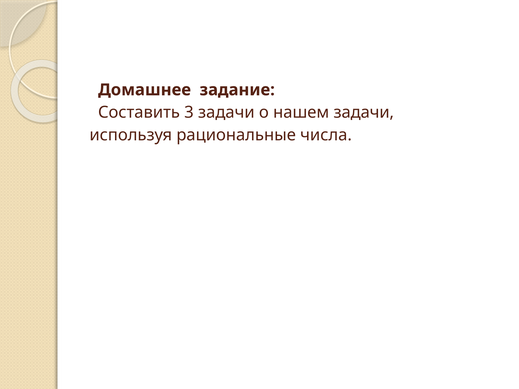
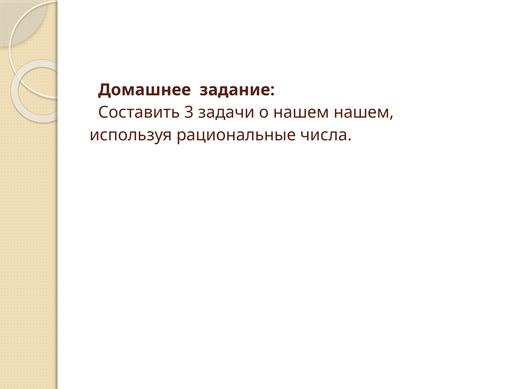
нашем задачи: задачи -> нашем (364, 112)
